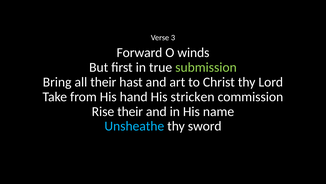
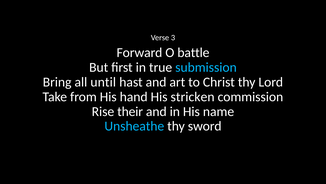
winds: winds -> battle (193, 53)
submission colour: light green -> light blue (206, 67)
all their: their -> until (103, 82)
